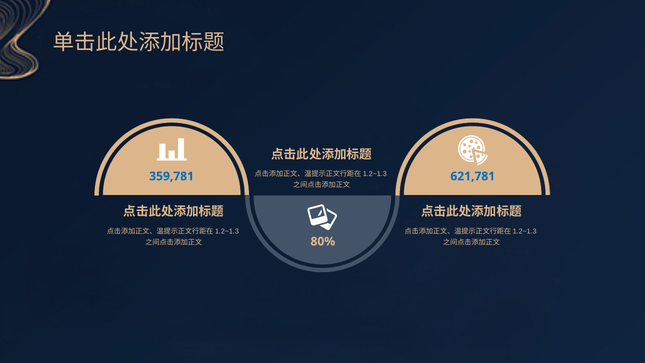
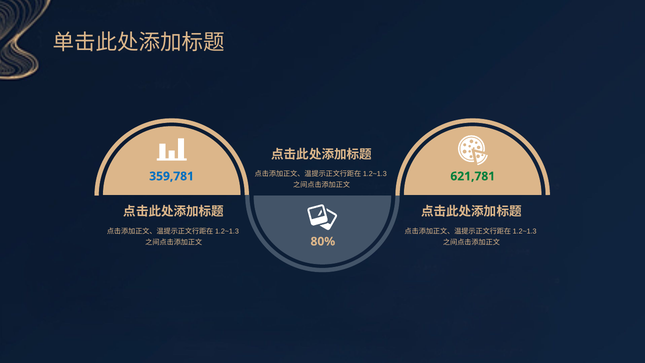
621,781 colour: blue -> green (473, 176)
